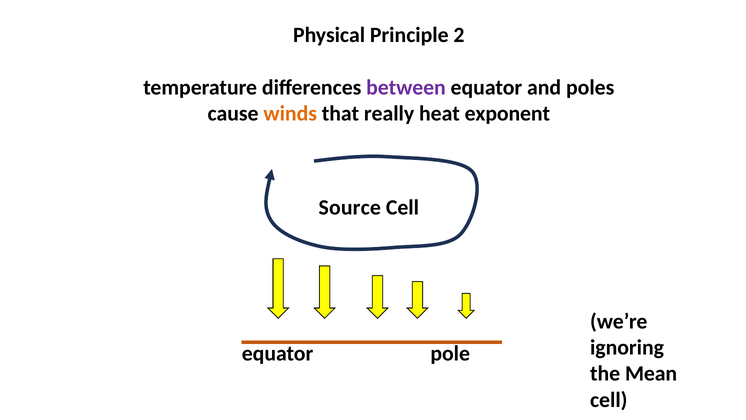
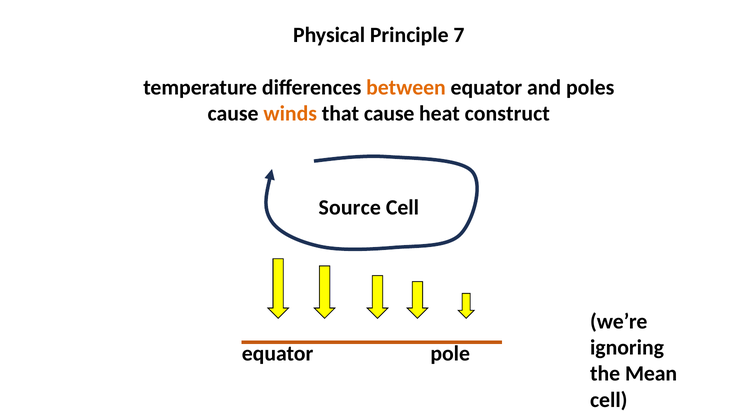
2: 2 -> 7 (459, 35)
between colour: purple -> orange (406, 87)
that really: really -> cause (389, 113)
exponent: exponent -> construct (507, 113)
